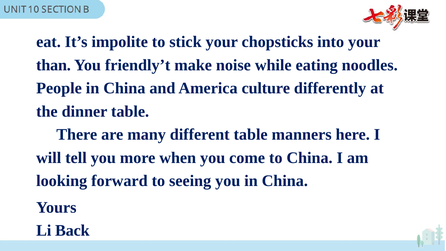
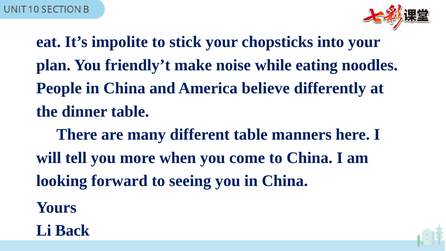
than: than -> plan (53, 65)
culture: culture -> believe (266, 88)
